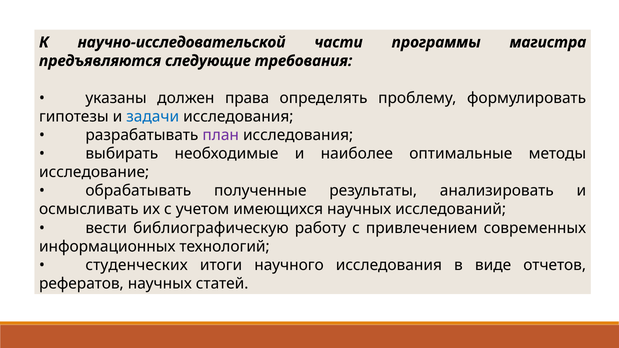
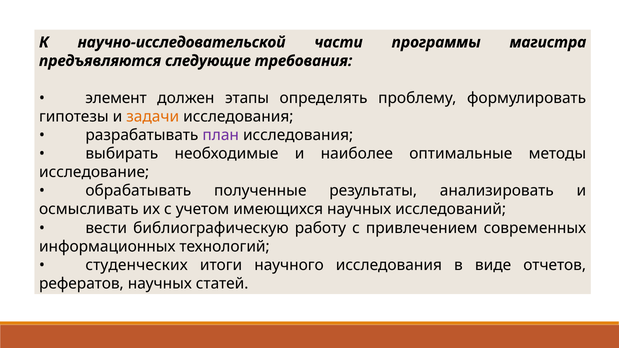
указаны: указаны -> элемент (116, 98)
права: права -> этапы (247, 98)
задачи colour: blue -> orange (153, 117)
